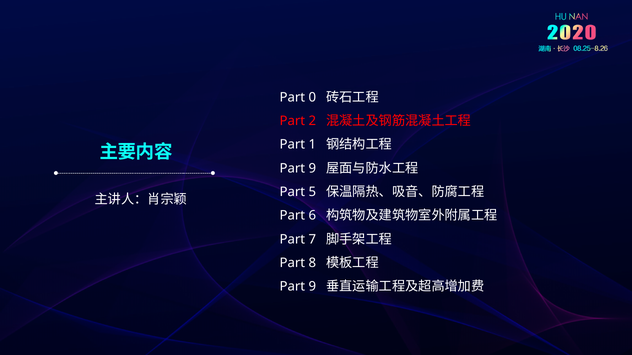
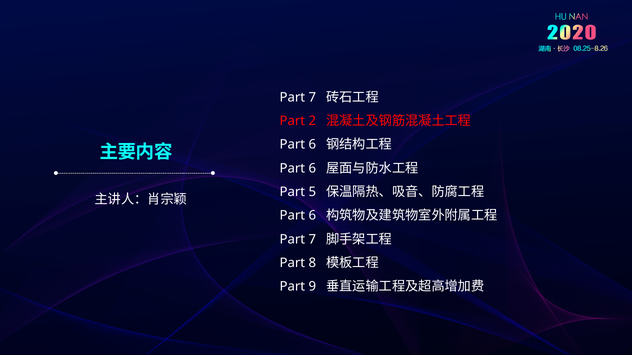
0: 0 -> 7 (312, 97)
1: 1 -> 6 (312, 145)
9: 9 -> 6 (312, 168)
